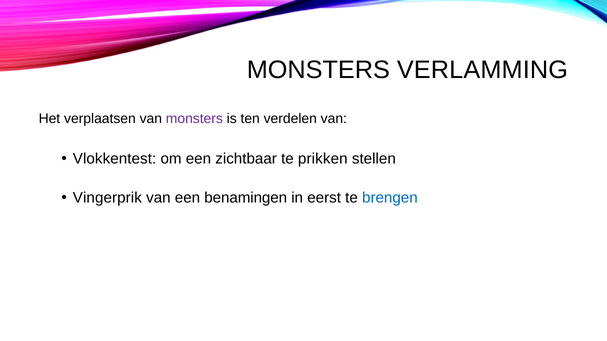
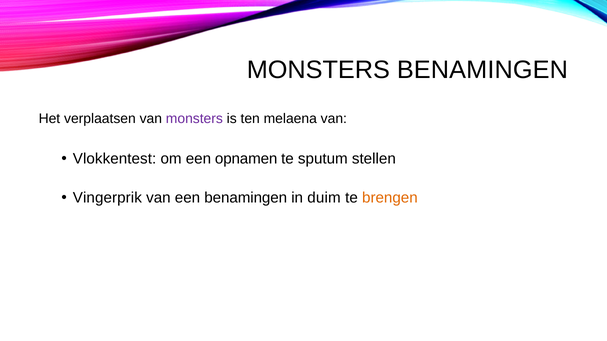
MONSTERS VERLAMMING: VERLAMMING -> BENAMINGEN (482, 70)
verdelen: verdelen -> melaena (290, 119)
zichtbaar: zichtbaar -> opnamen (246, 159)
prikken: prikken -> sputum (323, 159)
eerst: eerst -> duim (324, 198)
brengen colour: blue -> orange (390, 198)
